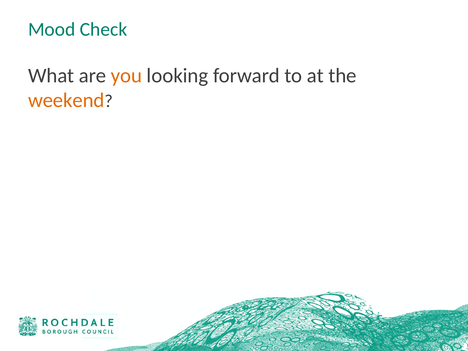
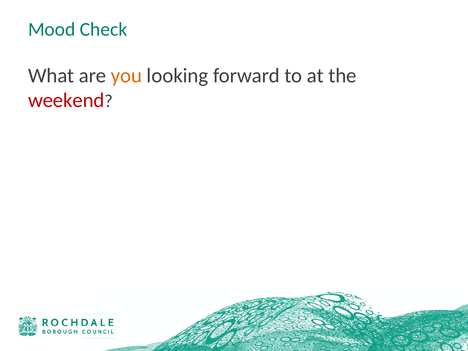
weekend colour: orange -> red (66, 100)
